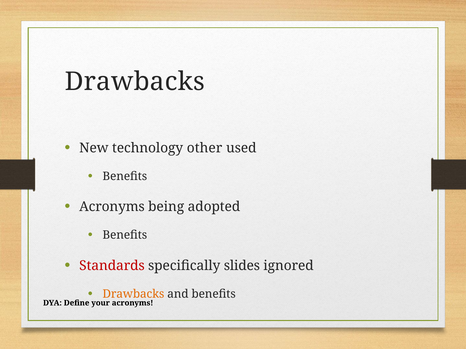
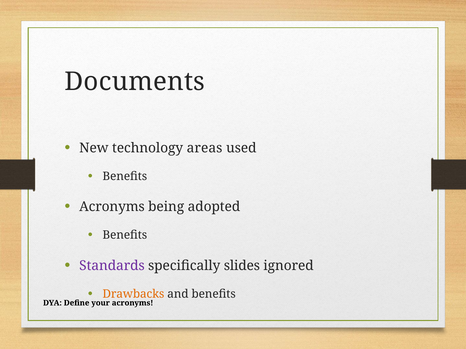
Drawbacks: Drawbacks -> Documents (135, 82)
other: other -> areas (205, 148)
Standards colour: red -> purple (112, 266)
